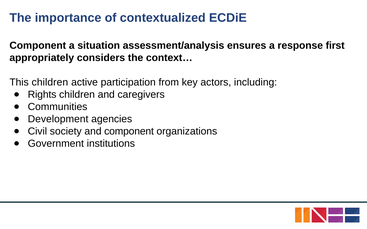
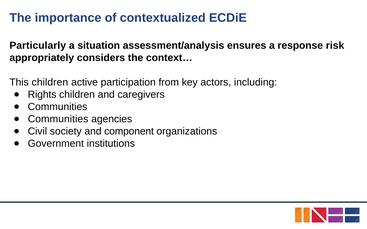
Component: Component -> Particularly (38, 46)
first: first -> risk (335, 46)
Development: Development -> Communities (58, 119)
